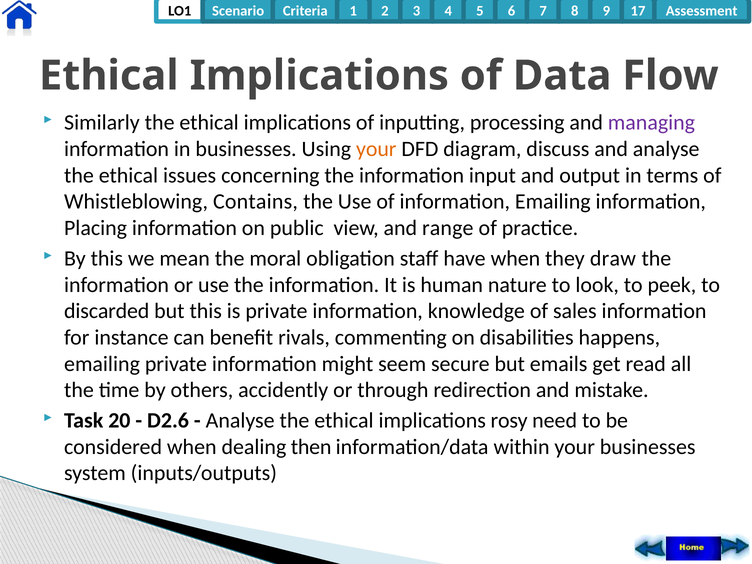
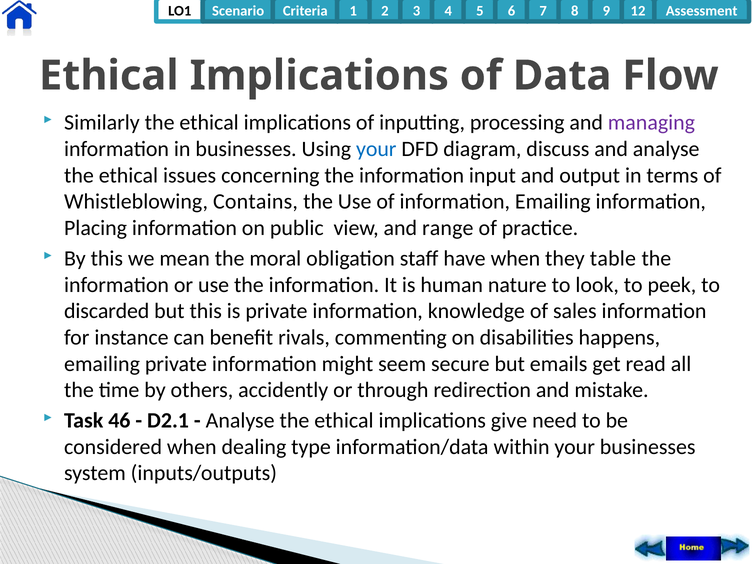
17: 17 -> 12 (638, 11)
your colour: orange -> blue (376, 149)
draw: draw -> table (613, 259)
20: 20 -> 46 (119, 421)
D2.6: D2.6 -> D2.1 (168, 421)
rosy: rosy -> give (509, 421)
then: then -> type (311, 447)
